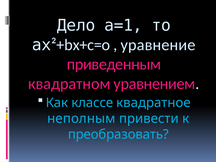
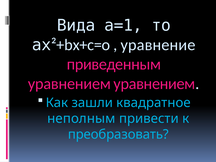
Дело: Дело -> Вида (76, 25)
квадратном: квадратном -> уравнением (69, 84)
классе: классе -> зашли (92, 103)
